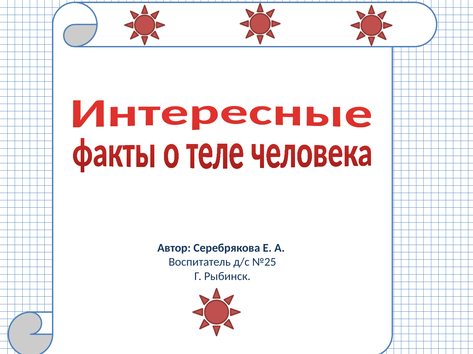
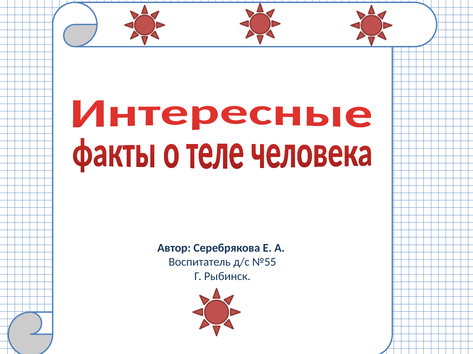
№25: №25 -> №55 (264, 263)
